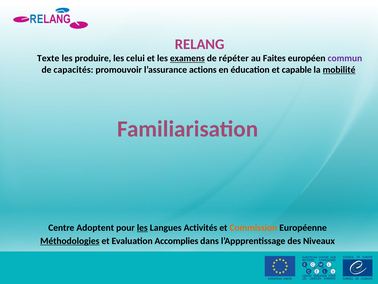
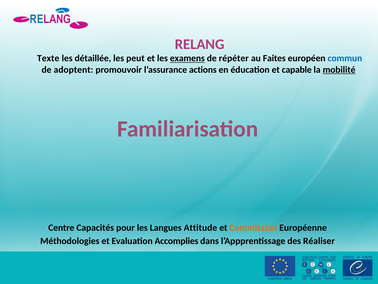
produire: produire -> détaillée (93, 58)
celui: celui -> peut (135, 58)
commun colour: purple -> blue (345, 58)
capacités: capacités -> adoptent (73, 70)
Adoptent: Adoptent -> Capacités (95, 227)
les underline: present -> none (142, 227)
Activités: Activités -> Attitude (200, 227)
Méthodologies underline: present -> none (70, 240)
Niveaux: Niveaux -> Réaliser (319, 240)
